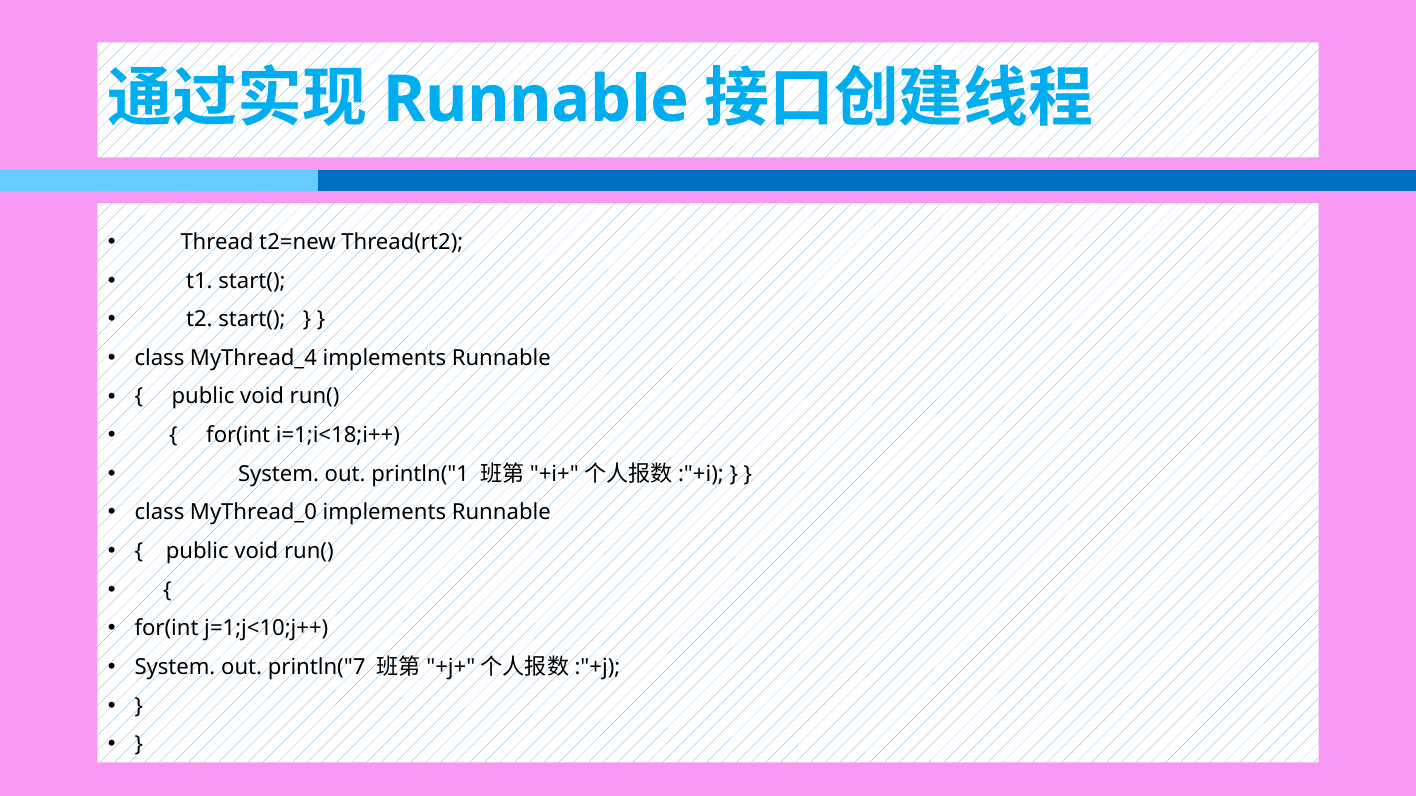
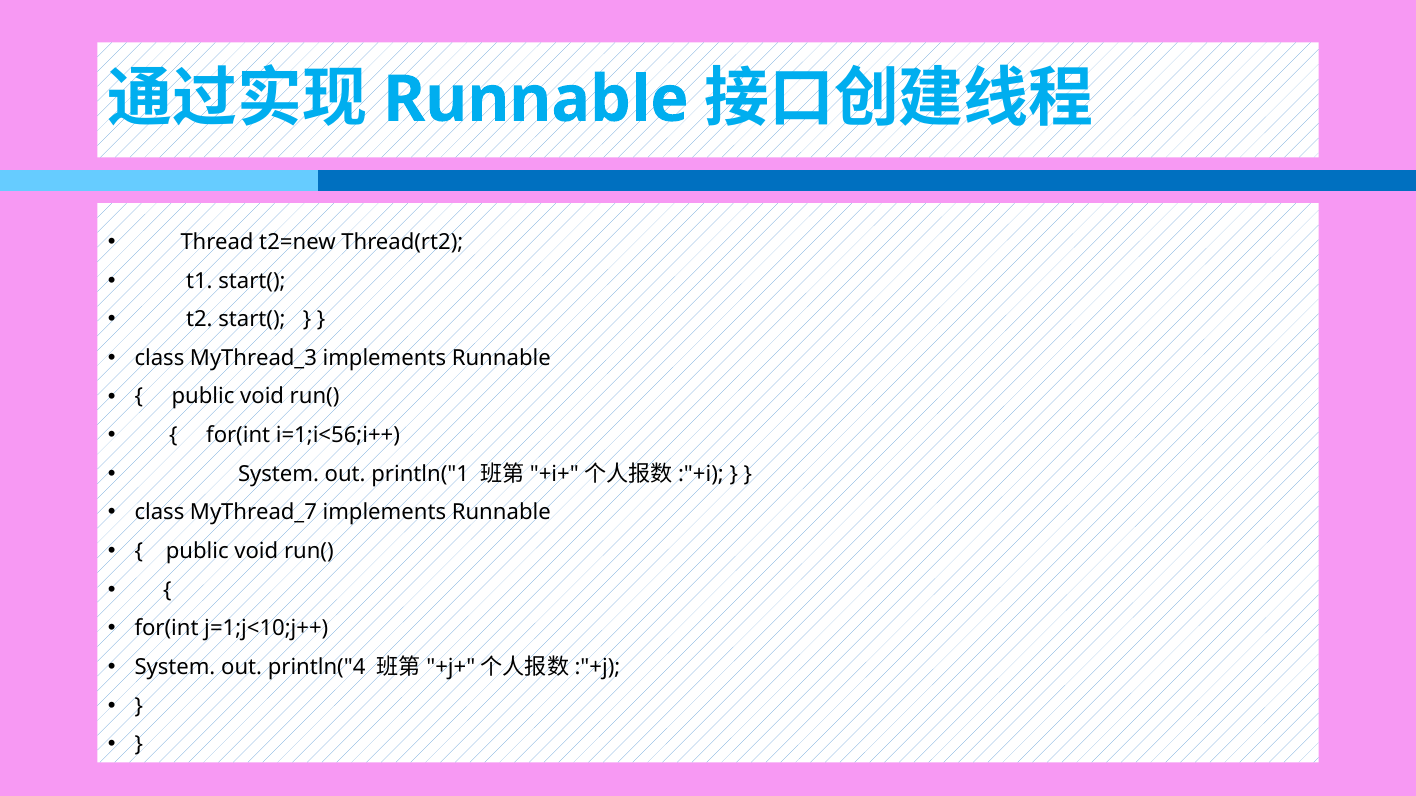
MyThread_4: MyThread_4 -> MyThread_3 (253, 358)
i=1;i<18;i++: i=1;i<18;i++ -> i=1;i<56;i++ (338, 436)
MyThread_0: MyThread_0 -> MyThread_7 (253, 513)
println("7: println("7 -> println("4 (317, 668)
